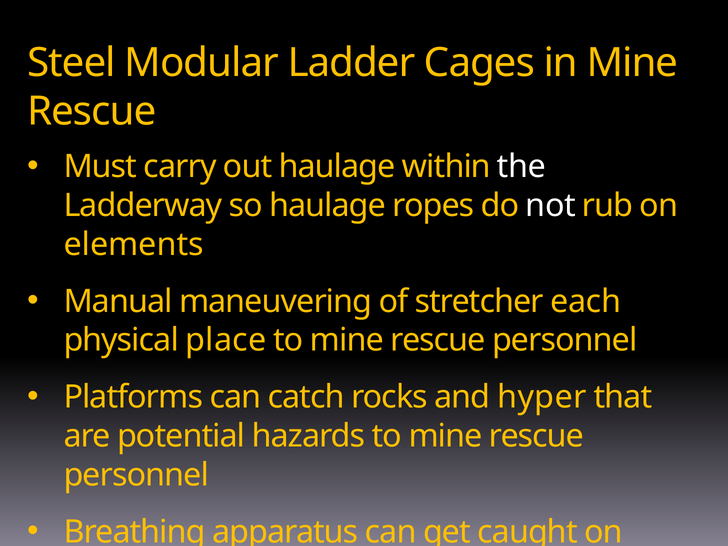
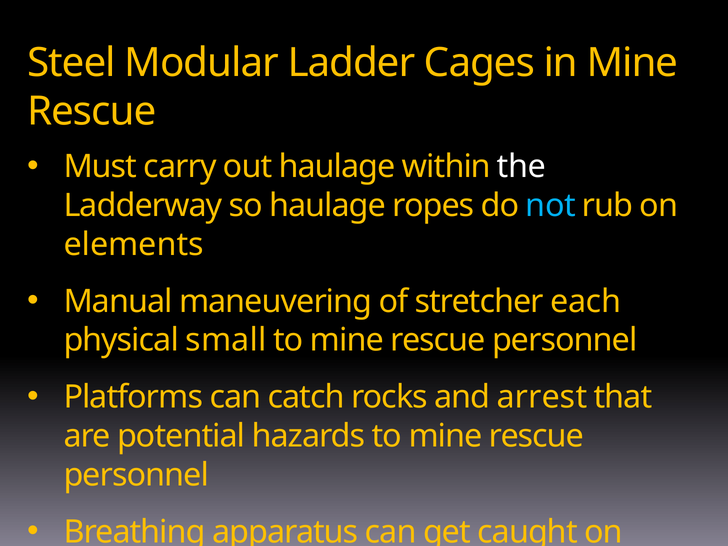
not colour: white -> light blue (551, 205)
place: place -> small (226, 340)
hyper: hyper -> arrest (542, 397)
